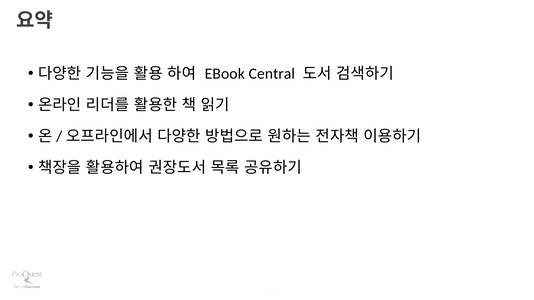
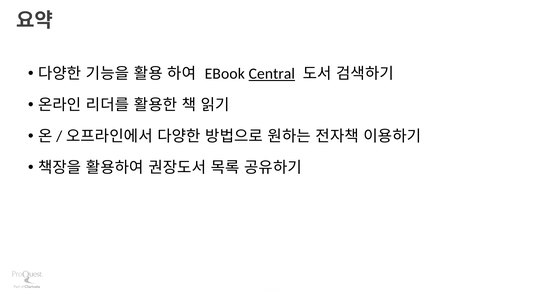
Central underline: none -> present (272, 74)
